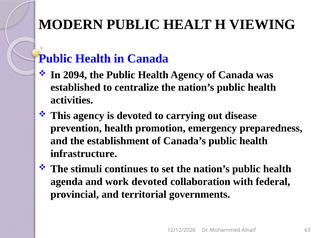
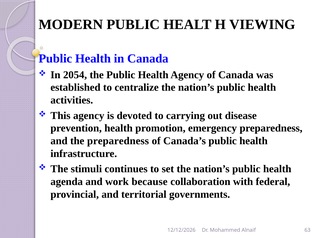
2094: 2094 -> 2054 (75, 75)
the establishment: establishment -> preparedness (118, 141)
work devoted: devoted -> because (150, 182)
